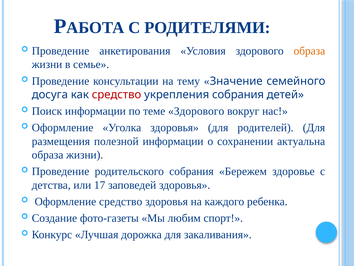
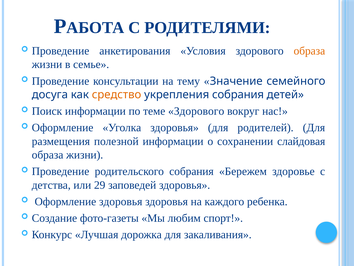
средство colour: red -> orange (117, 94)
актуальна: актуальна -> слайдовая (301, 141)
17: 17 -> 29 (100, 185)
Оформление средство: средство -> здоровья (121, 201)
